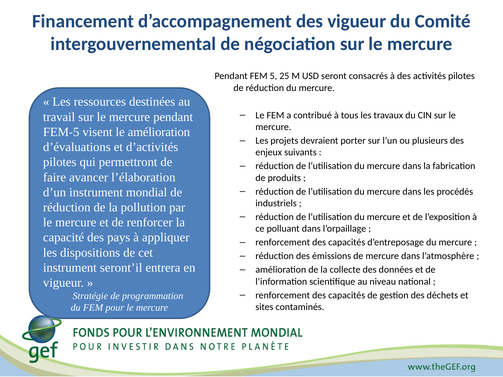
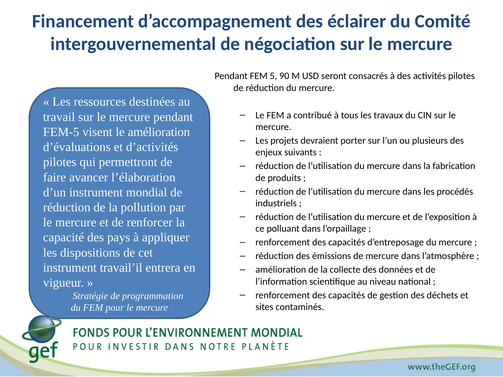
des vigueur: vigueur -> éclairer (357, 21)
25: 25 -> 90 (284, 76)
seront’il: seront’il -> travail’il (121, 268)
